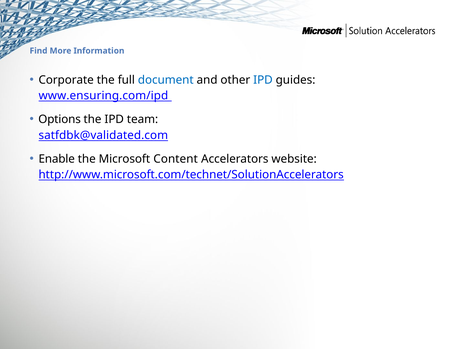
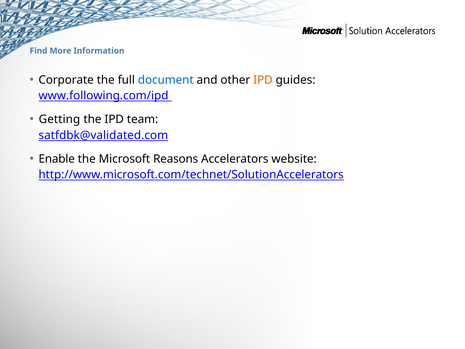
IPD colour: blue -> orange (263, 80)
www.ensuring.com/ipd: www.ensuring.com/ipd -> www.following.com/ipd (103, 96)
Options: Options -> Getting (59, 119)
Content: Content -> Reasons (176, 159)
